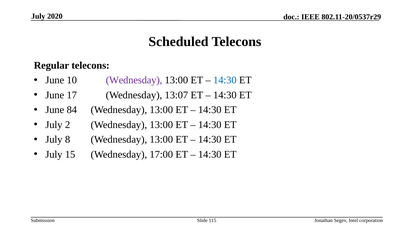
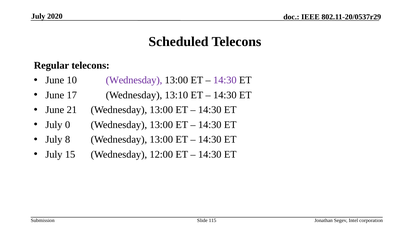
14:30 colour: blue -> purple (225, 80)
13:07: 13:07 -> 13:10 (176, 95)
84: 84 -> 21 (72, 110)
2: 2 -> 0 (68, 125)
17:00: 17:00 -> 12:00 (161, 155)
